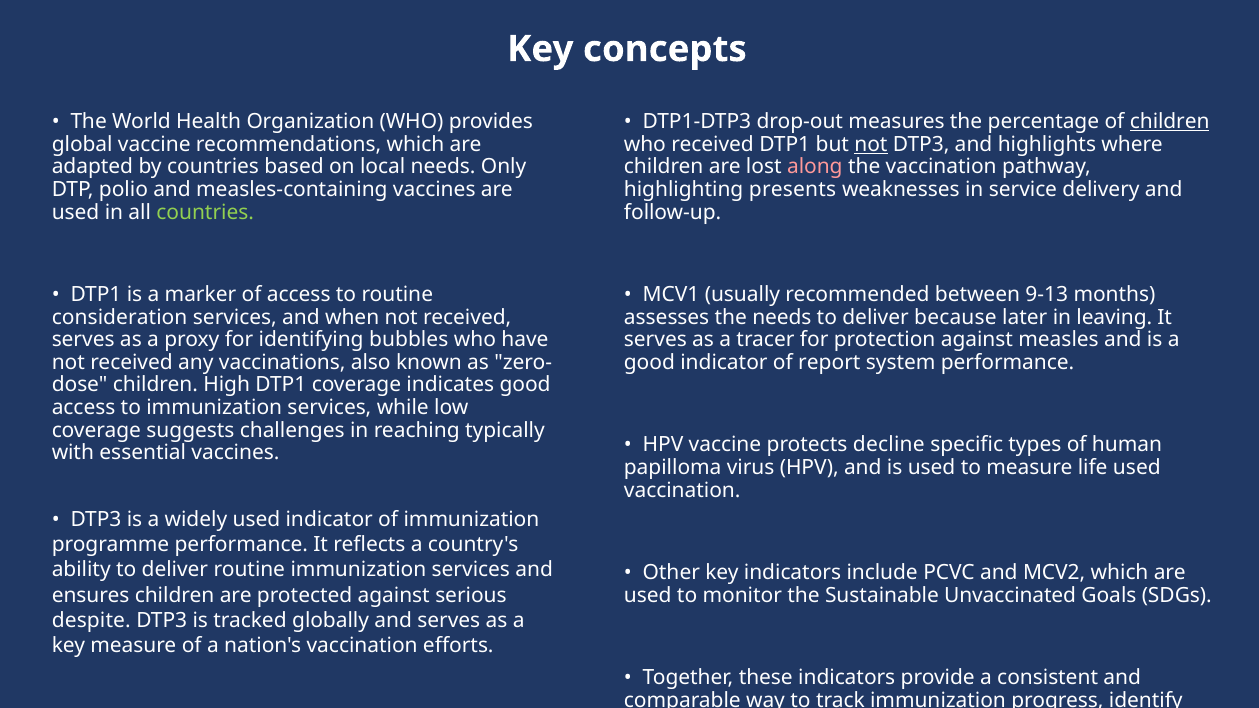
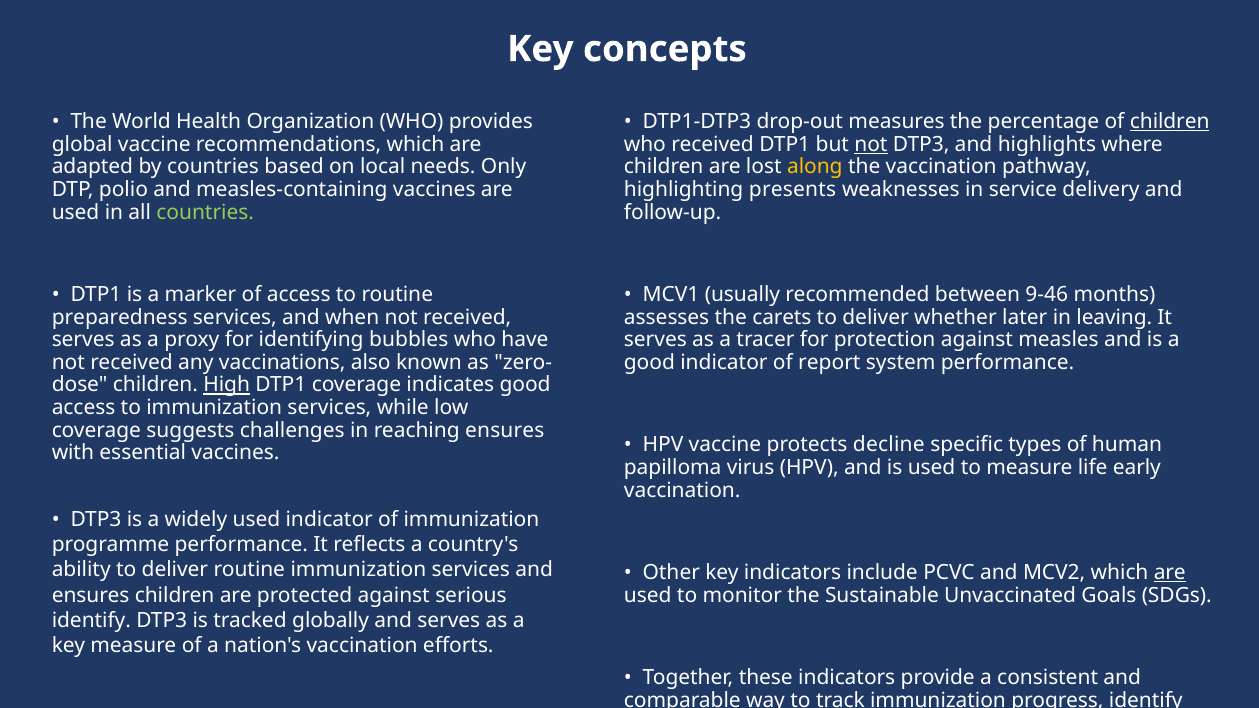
along colour: pink -> yellow (815, 167)
9-13: 9-13 -> 9-46 (1047, 295)
consideration: consideration -> preparedness (120, 317)
the needs: needs -> carets (782, 317)
because: because -> whether (955, 317)
High underline: none -> present (227, 385)
reaching typically: typically -> ensures (505, 430)
life used: used -> early (1137, 468)
are underline: none -> present (1170, 573)
despite: despite -> identify (91, 620)
